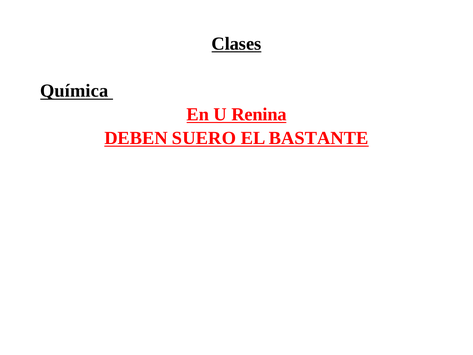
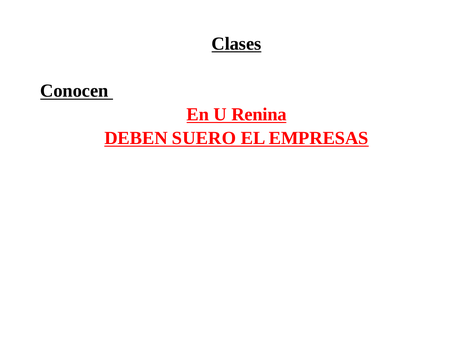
Química: Química -> Conocen (74, 91)
BASTANTE: BASTANTE -> EMPRESAS (319, 138)
